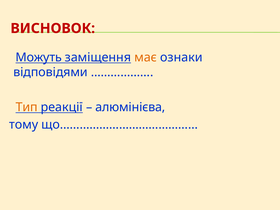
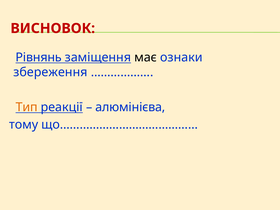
Можуть: Можуть -> Рівнянь (39, 57)
має colour: orange -> black (146, 57)
відповідями: відповідями -> збереження (50, 72)
